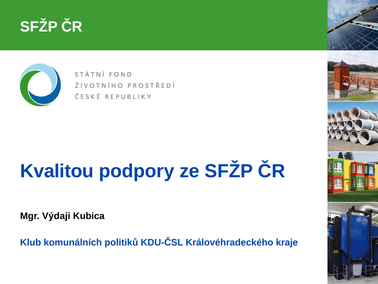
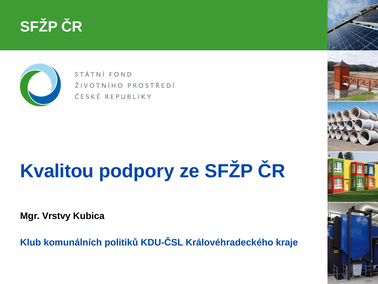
Výdaji: Výdaji -> Vrstvy (56, 216)
